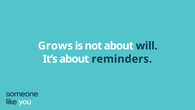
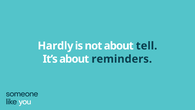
Grows: Grows -> Hardly (56, 46)
will: will -> tell (147, 46)
